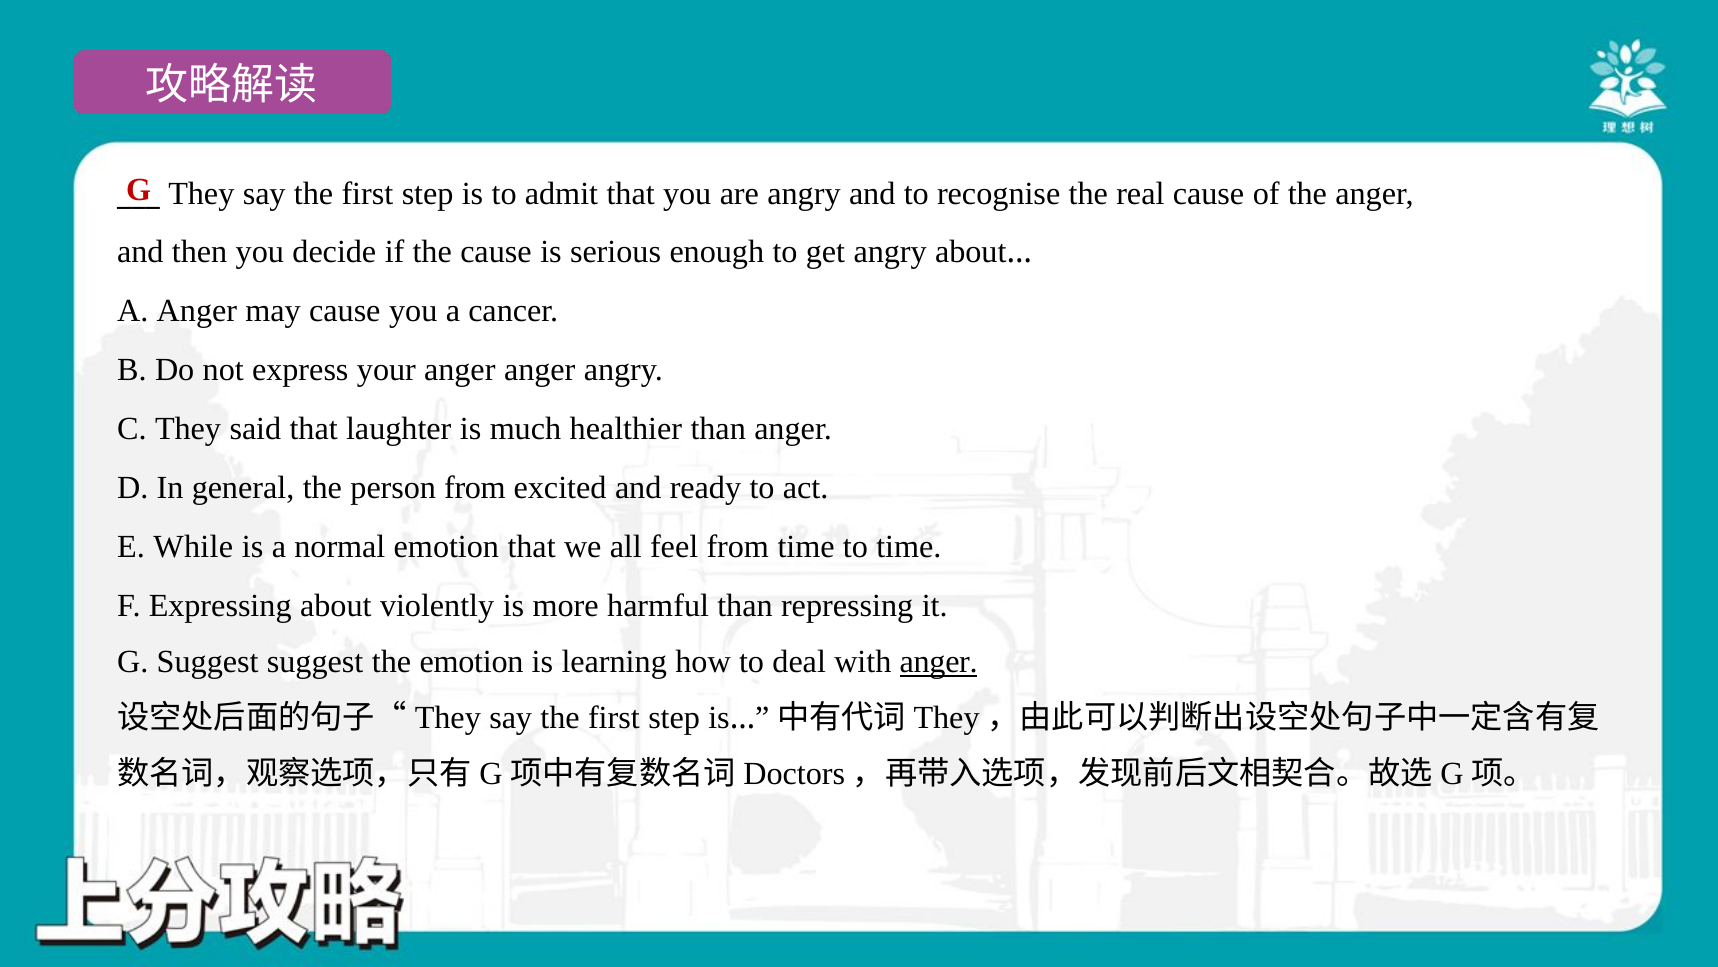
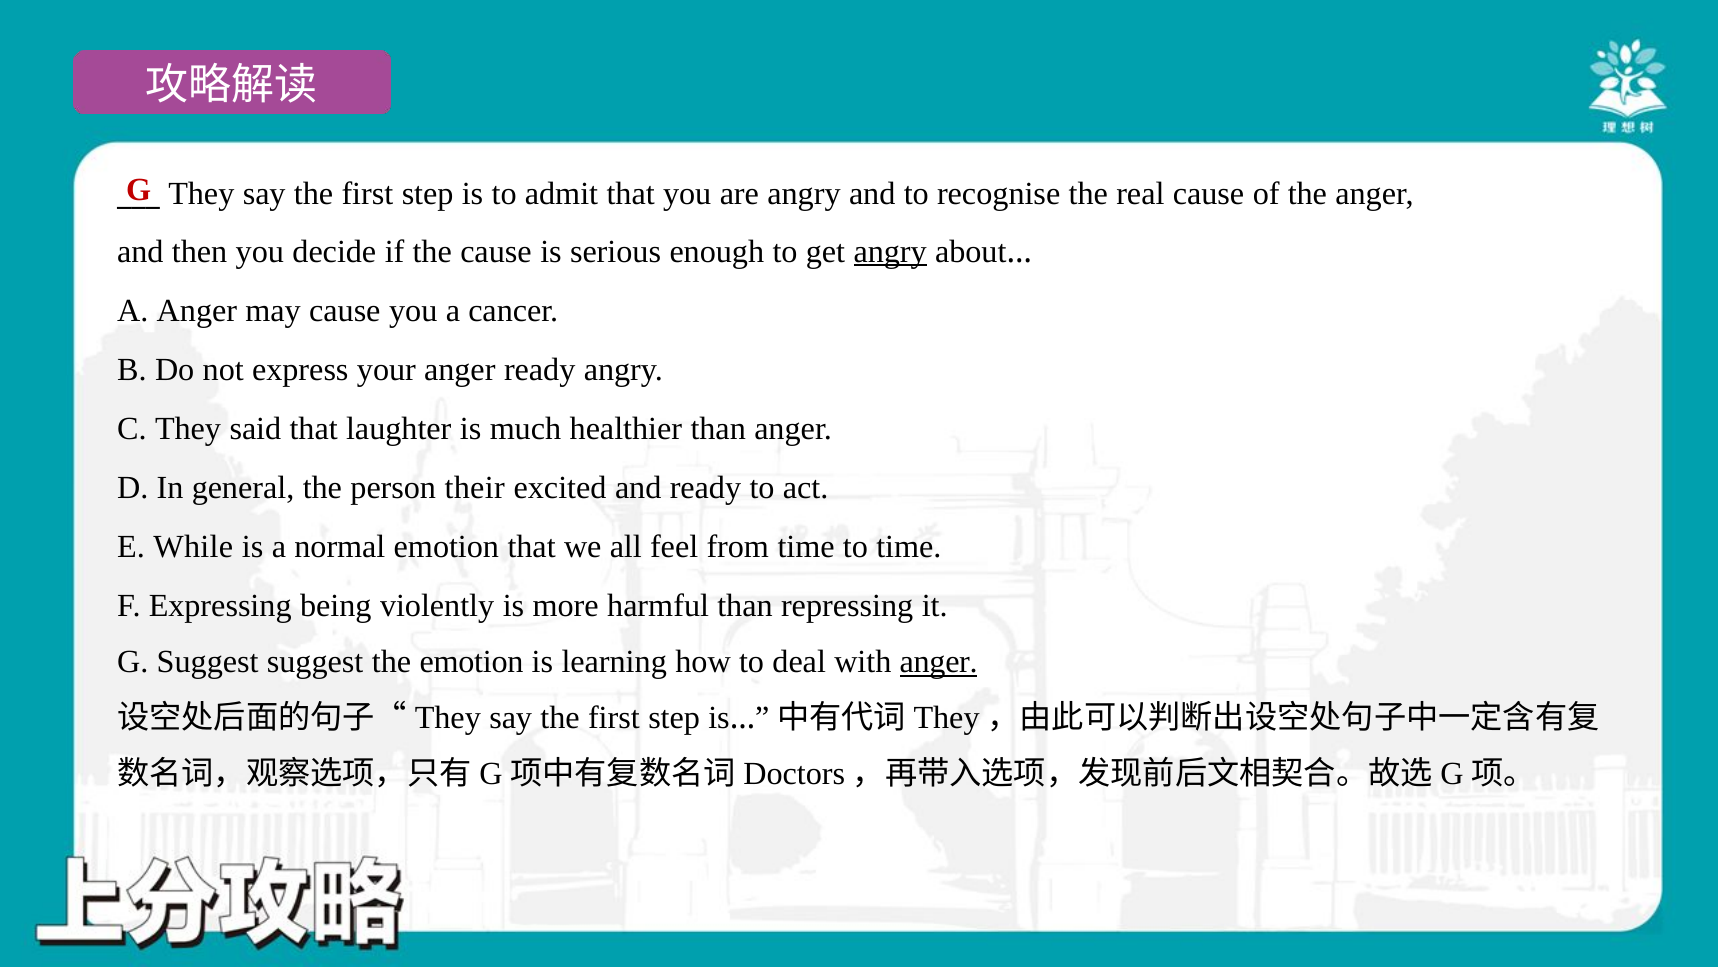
angry underline: none -> present (890, 251)
anger anger: anger -> ready (540, 370)
person from: from -> their (475, 488)
Expressing about: about -> being (336, 606)
